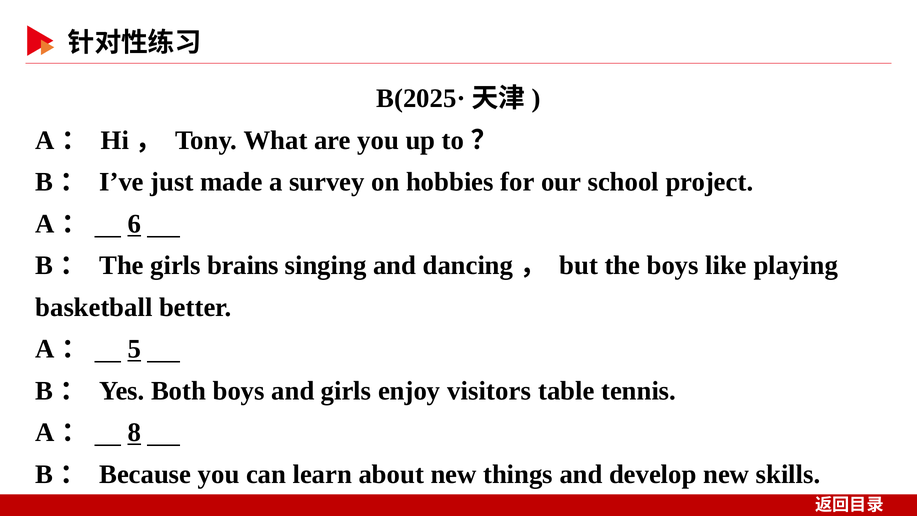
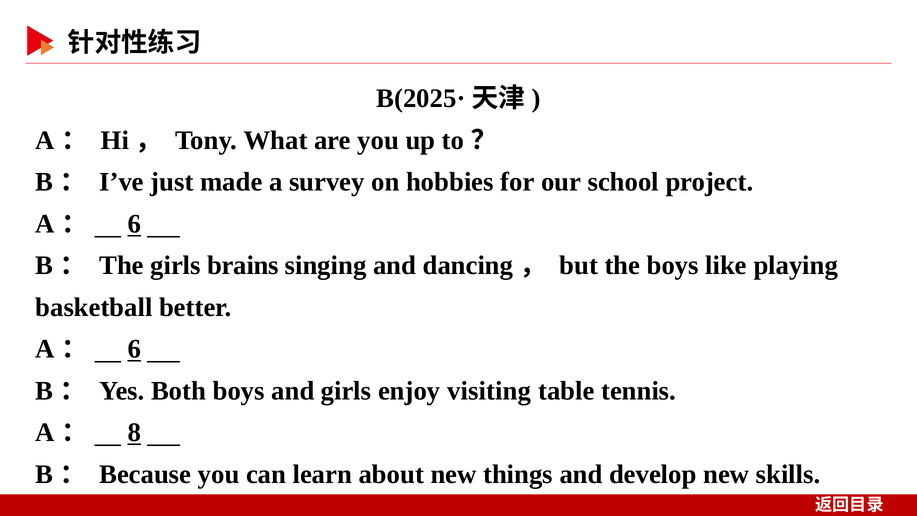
5: 5 -> 6 (134, 349)
visitors: visitors -> visiting (489, 391)
